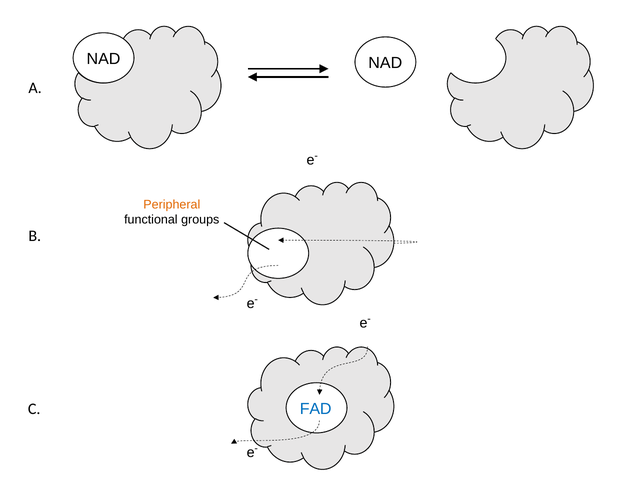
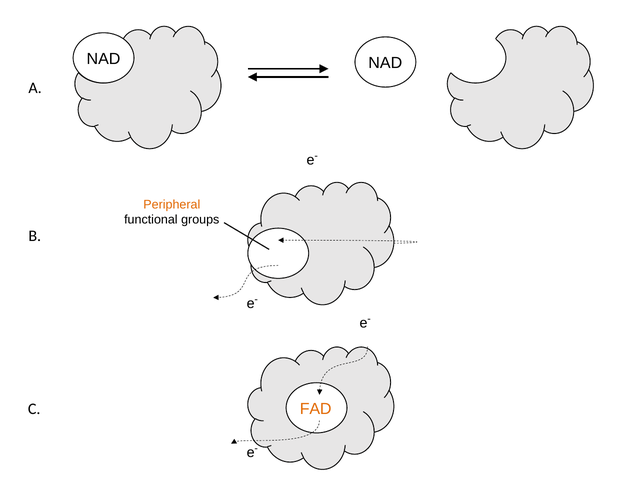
FAD colour: blue -> orange (316, 408)
